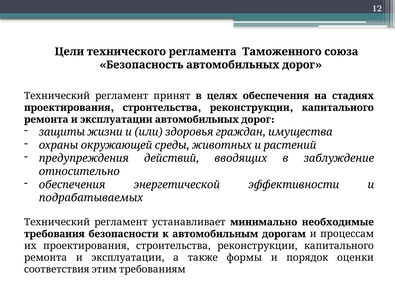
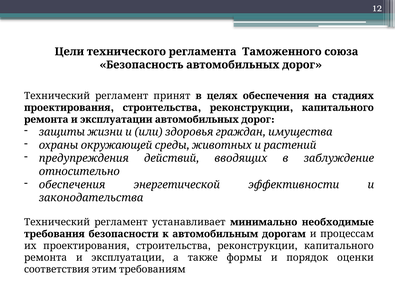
подрабатываемых: подрабатываемых -> законодательства (91, 198)
